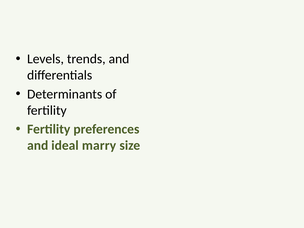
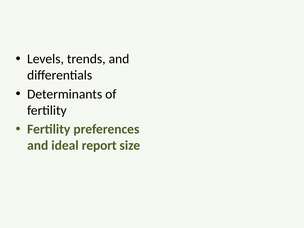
marry: marry -> report (99, 145)
